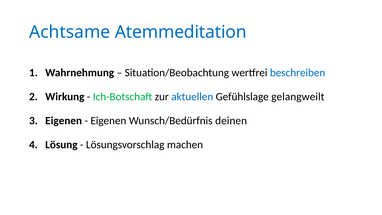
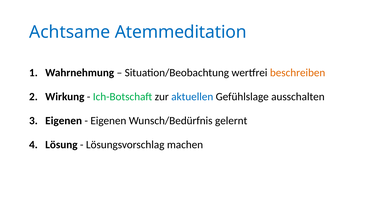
beschreiben colour: blue -> orange (298, 73)
gelangweilt: gelangweilt -> ausschalten (298, 97)
deinen: deinen -> gelernt (231, 121)
